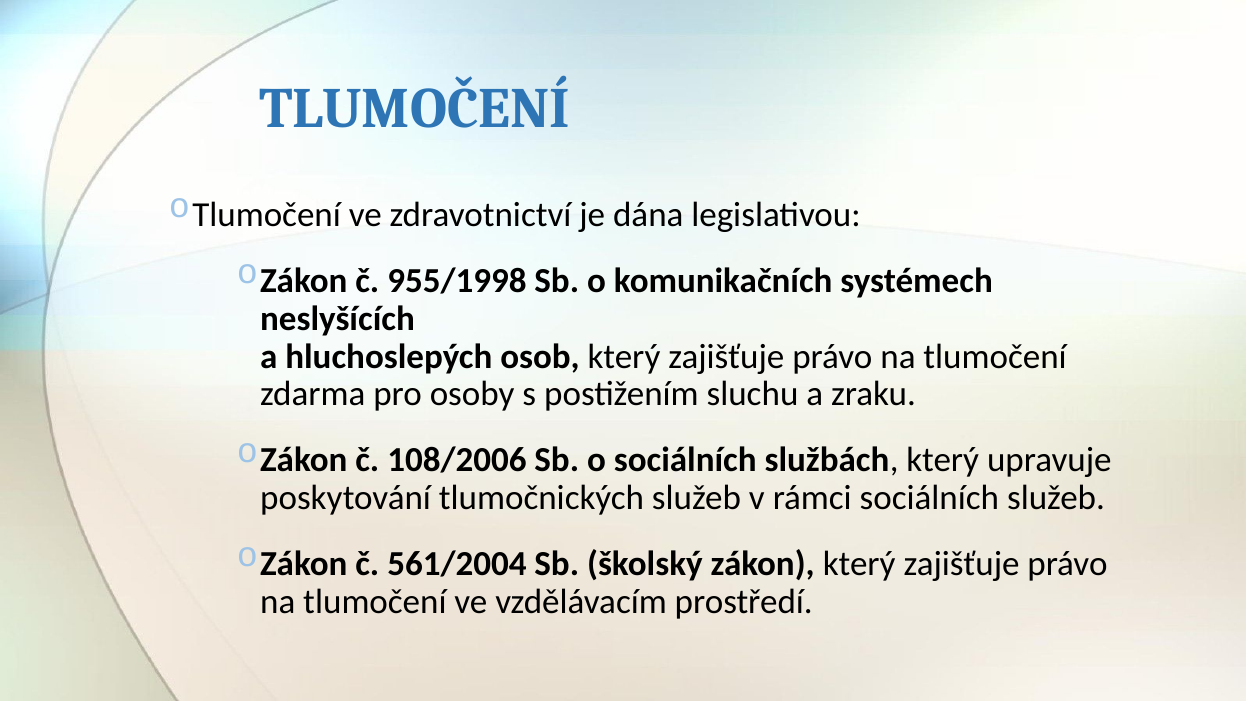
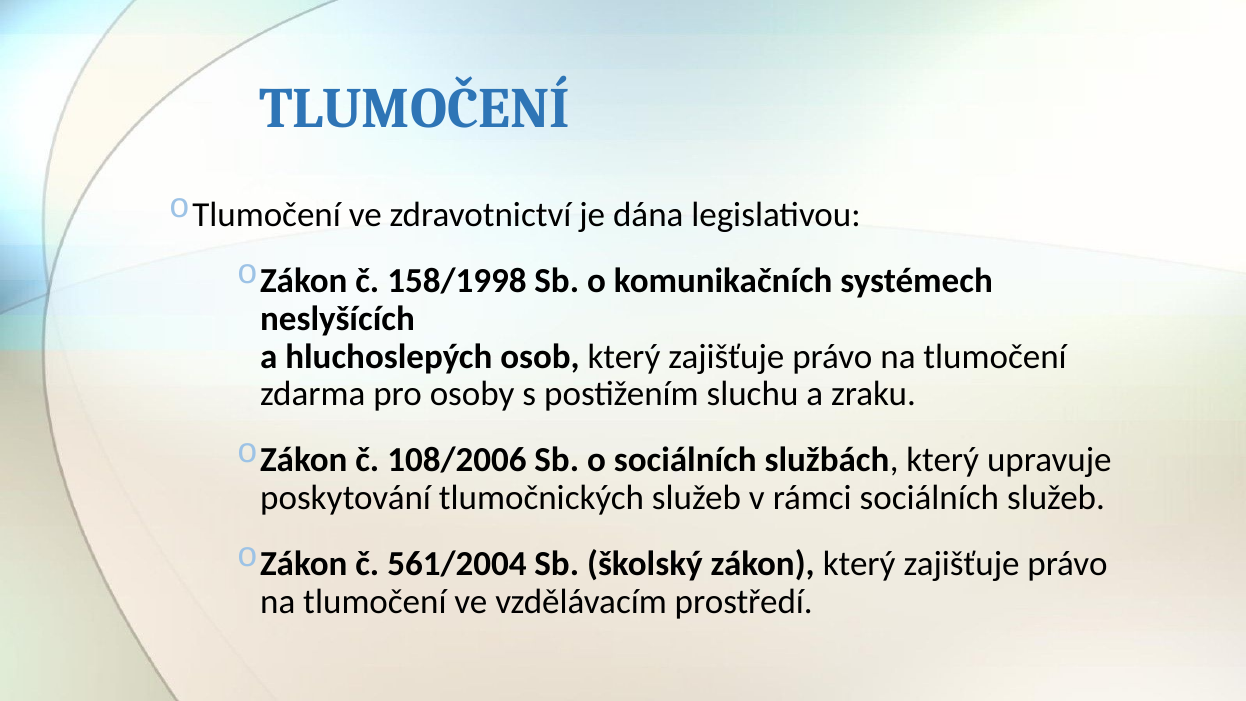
955/1998: 955/1998 -> 158/1998 (457, 281)
